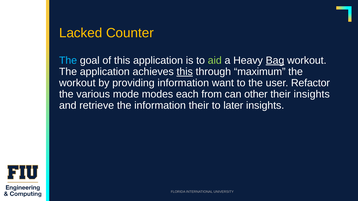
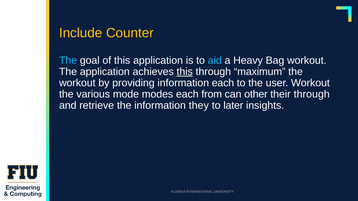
Lacked: Lacked -> Include (81, 33)
aid colour: light green -> light blue (215, 61)
Bag underline: present -> none (275, 61)
information want: want -> each (223, 83)
user Refactor: Refactor -> Workout (310, 83)
their insights: insights -> through (312, 94)
information their: their -> they (199, 106)
